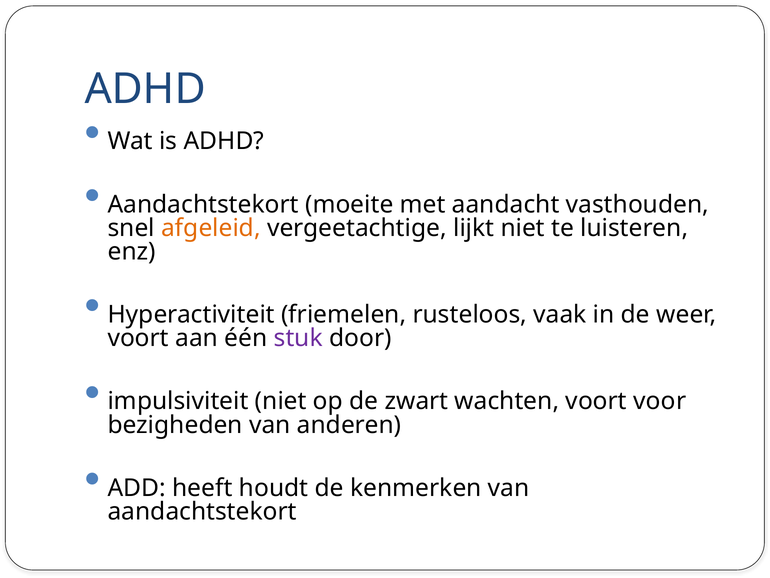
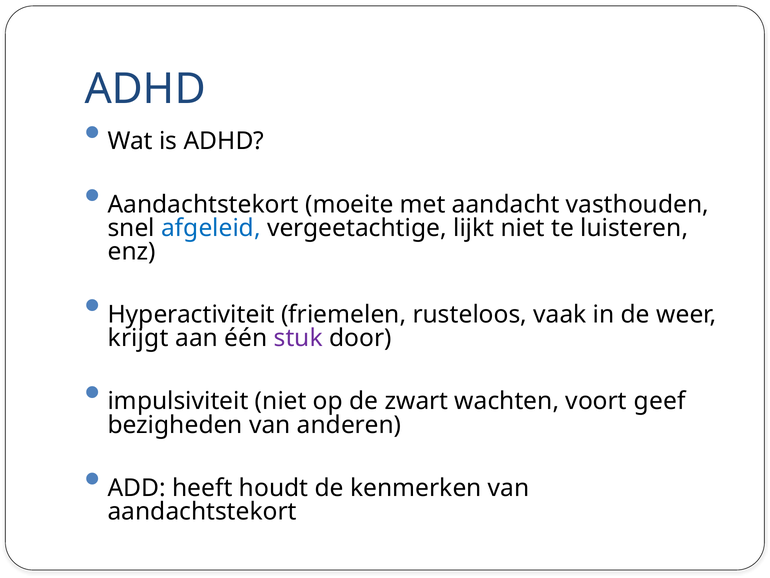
afgeleid colour: orange -> blue (211, 228)
voort: voort -> krijgt (138, 338)
voor: voor -> geef (660, 401)
